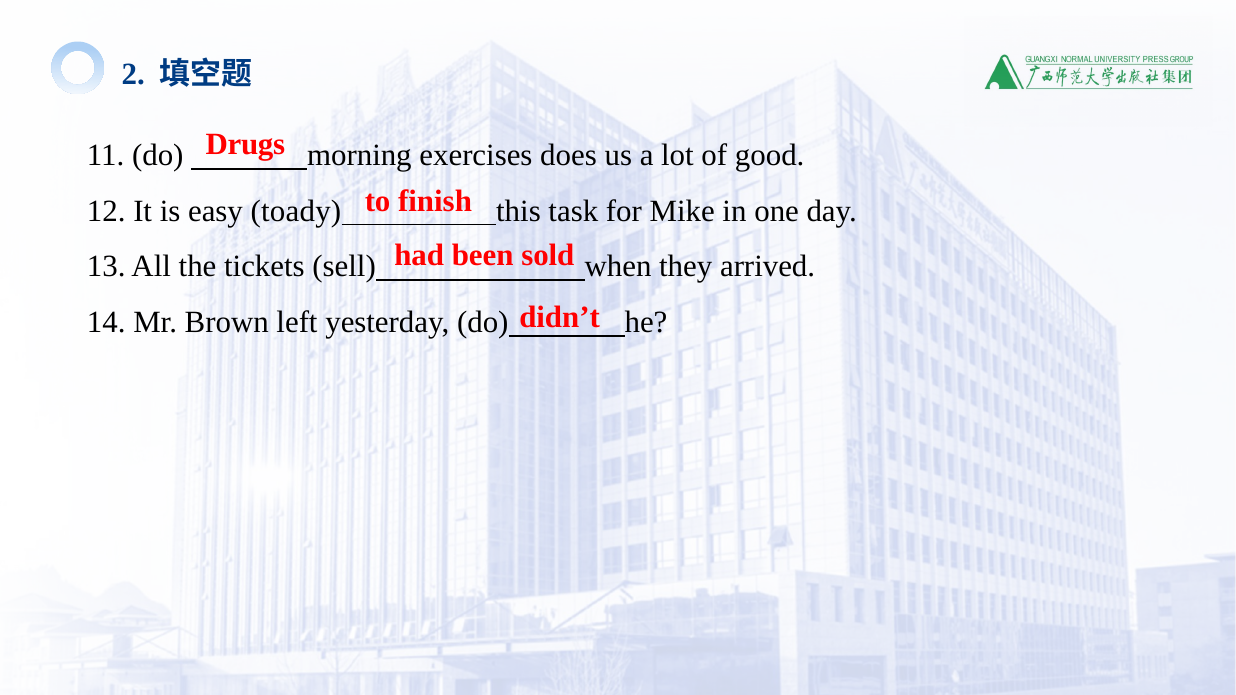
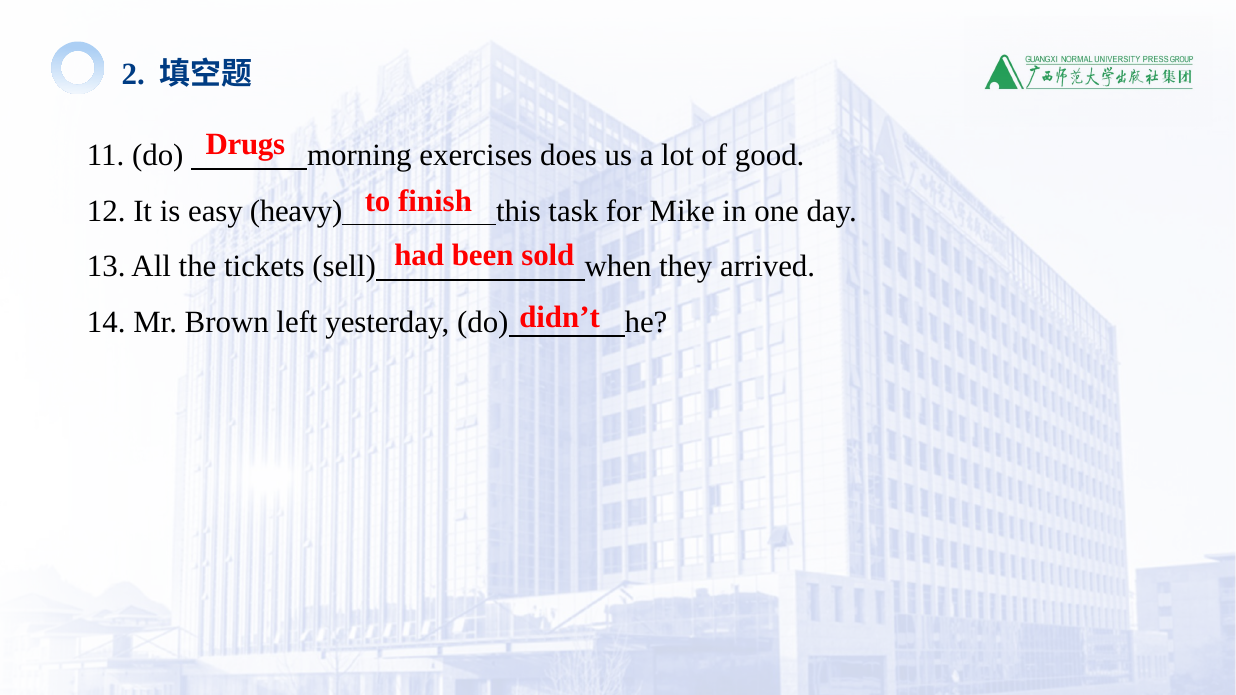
toady: toady -> heavy (296, 211)
